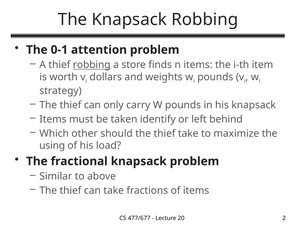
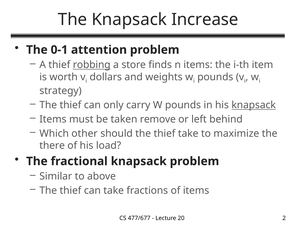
Knapsack Robbing: Robbing -> Increase (205, 20)
knapsack underline: none -> present (254, 105)
identify: identify -> remove (158, 119)
using: using -> there (52, 146)
